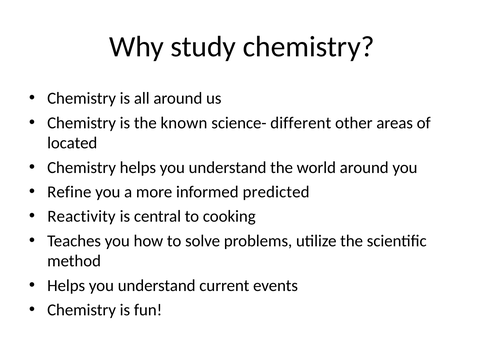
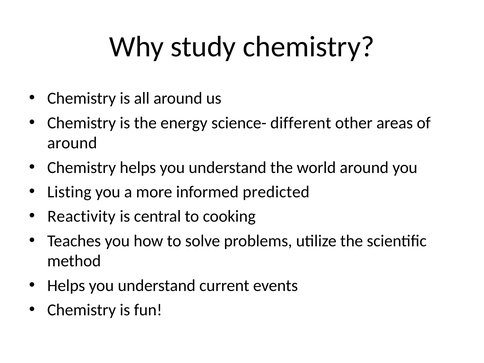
known: known -> energy (184, 123)
located: located -> around (72, 143)
Refine: Refine -> Listing (69, 192)
